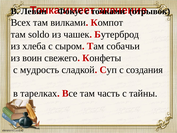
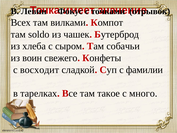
мудрость: мудрость -> восходит (40, 70)
создания: создания -> фамилии (144, 70)
часть: часть -> такое (109, 93)
тайны: тайны -> много (143, 93)
